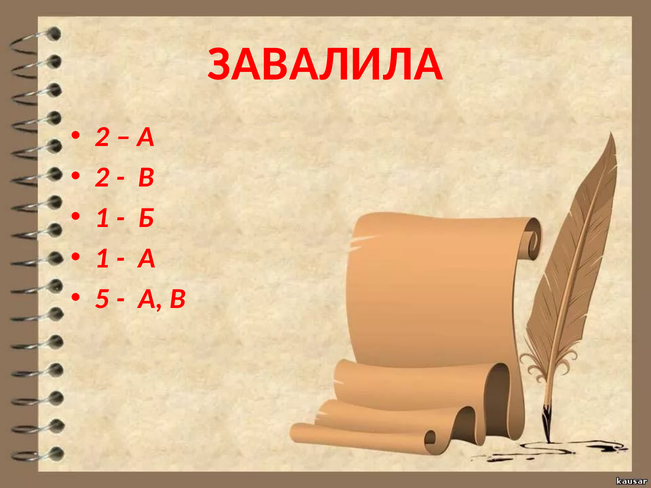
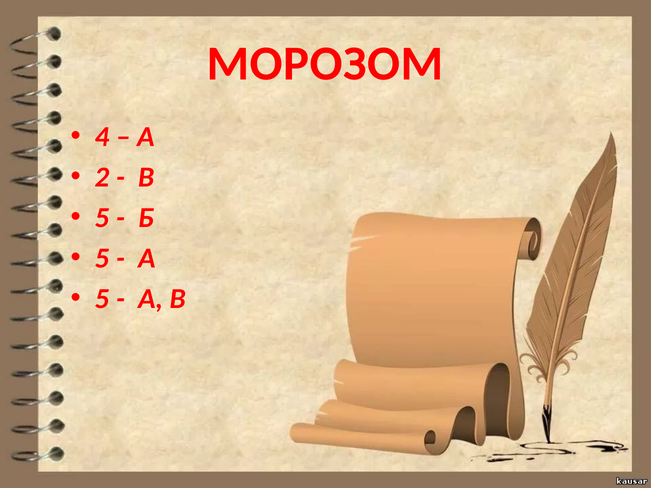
ЗАВАЛИЛА: ЗАВАЛИЛА -> МОРОЗОМ (325, 64)
2: 2 -> 4 (102, 137)
1: 1 -> 5 (102, 218)
1: 1 -> 5 (102, 258)
